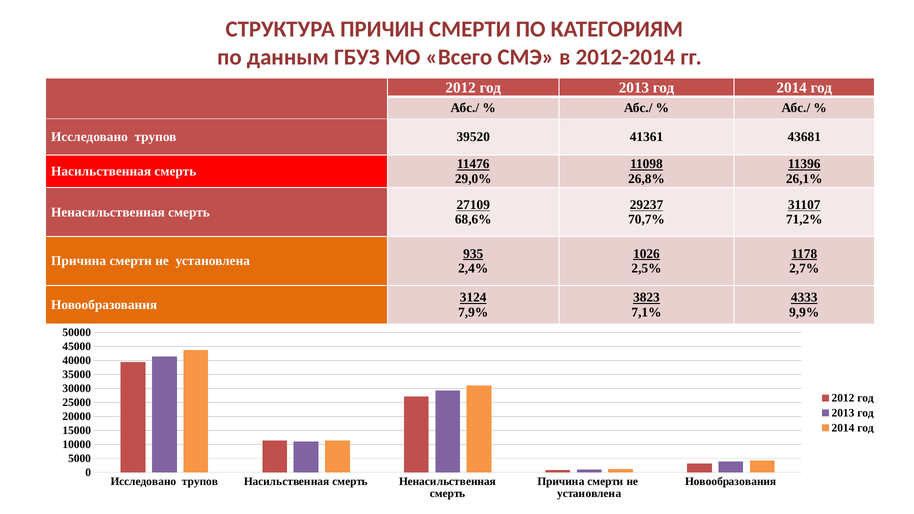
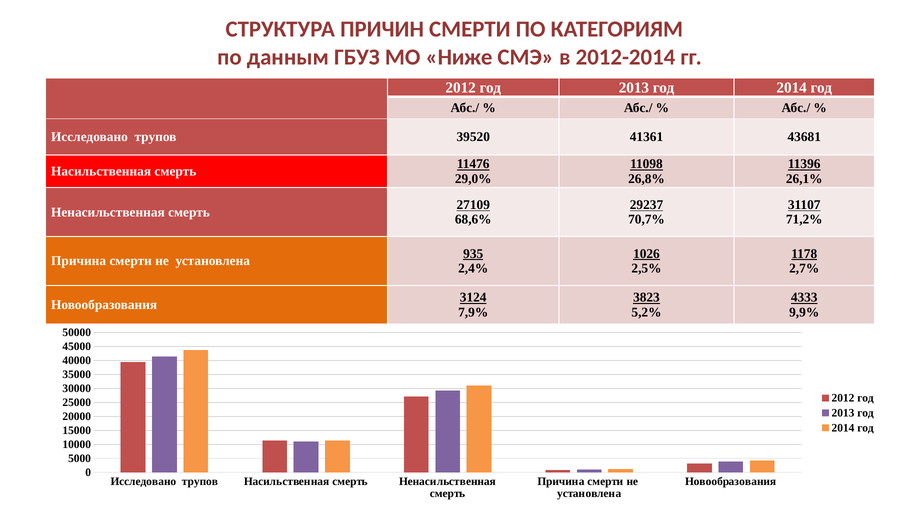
Всего: Всего -> Ниже (459, 57)
7,1%: 7,1% -> 5,2% (646, 312)
